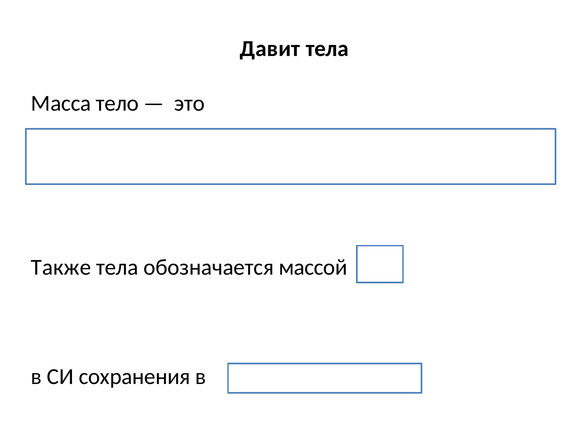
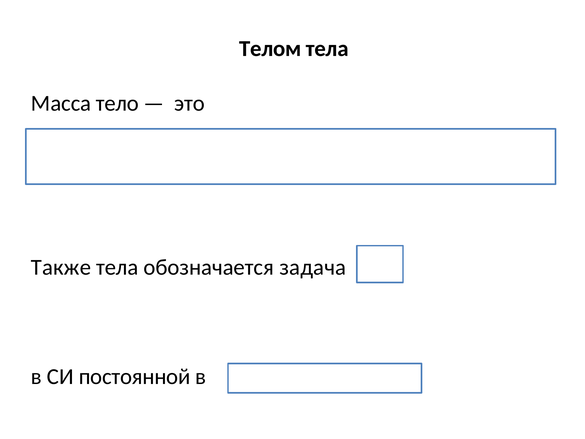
Давит: Давит -> Телом (270, 49)
массой: массой -> задача (313, 267)
сохранения: сохранения -> постоянной (135, 376)
